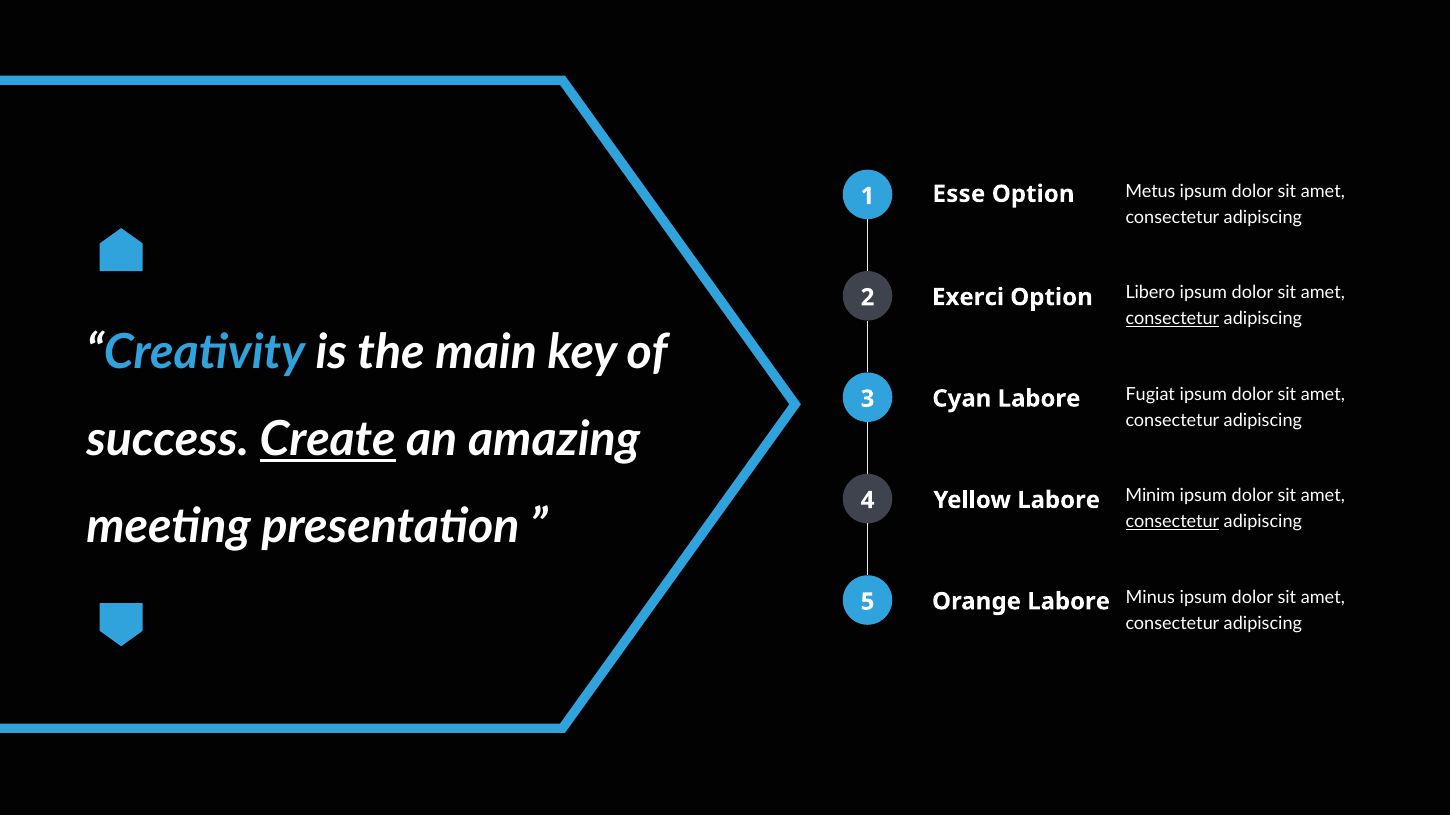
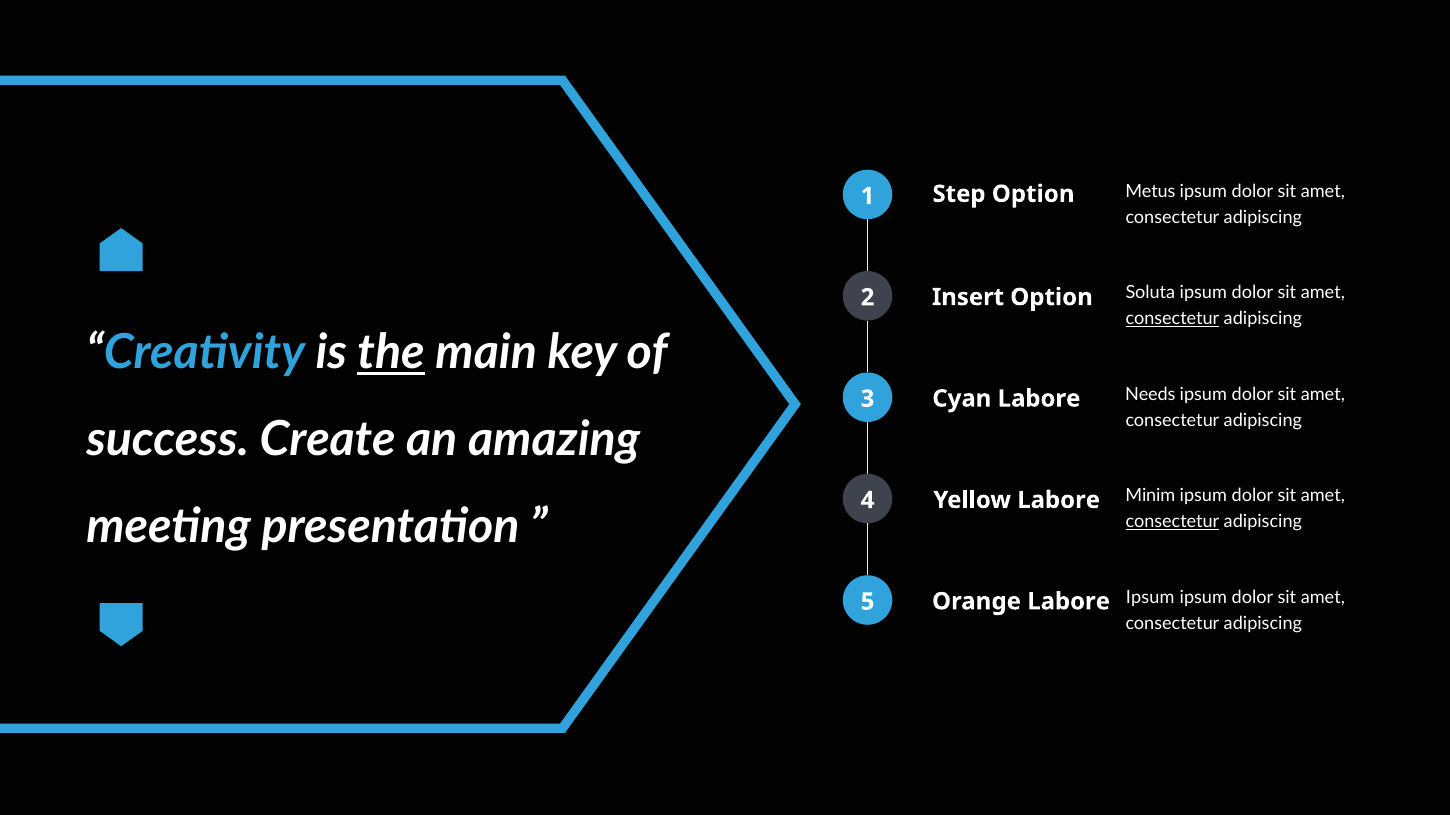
Esse: Esse -> Step (959, 194)
Libero: Libero -> Soluta (1150, 293)
Exerci: Exerci -> Insert (968, 297)
the underline: none -> present (391, 353)
Fugiat: Fugiat -> Needs (1150, 395)
Create underline: present -> none (328, 440)
Minus: Minus -> Ipsum (1150, 597)
